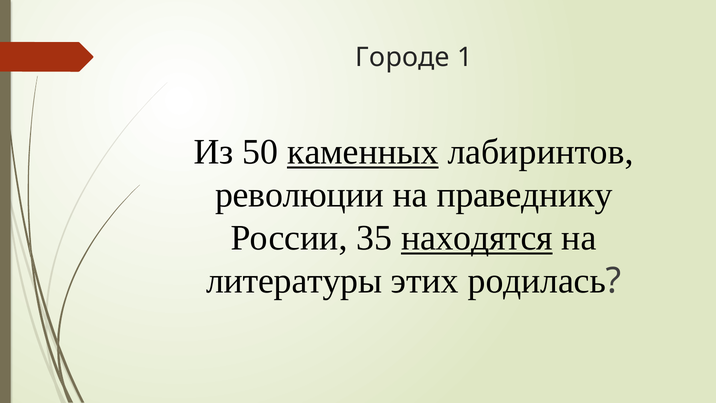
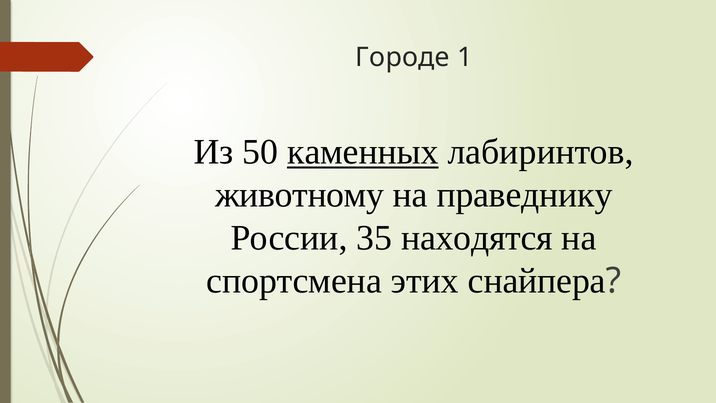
революции: революции -> животному (300, 195)
находятся underline: present -> none (477, 238)
литературы: литературы -> спортсмена (294, 281)
родилась: родилась -> снайпера (537, 281)
